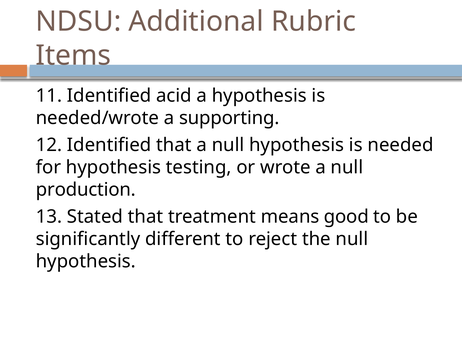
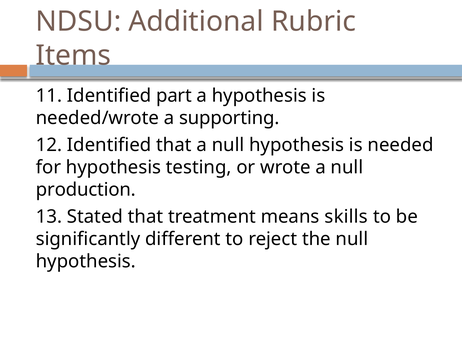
acid: acid -> part (174, 96)
good: good -> skills (346, 216)
